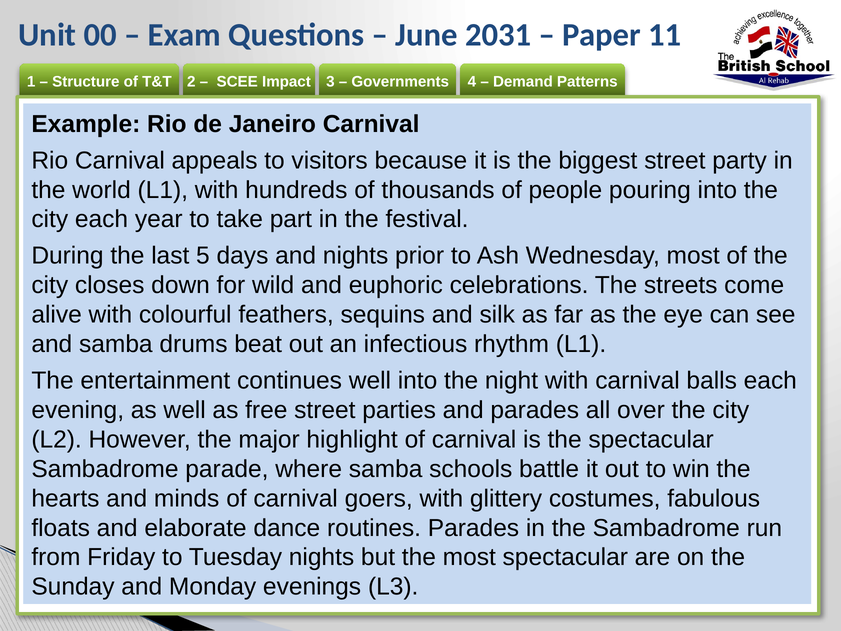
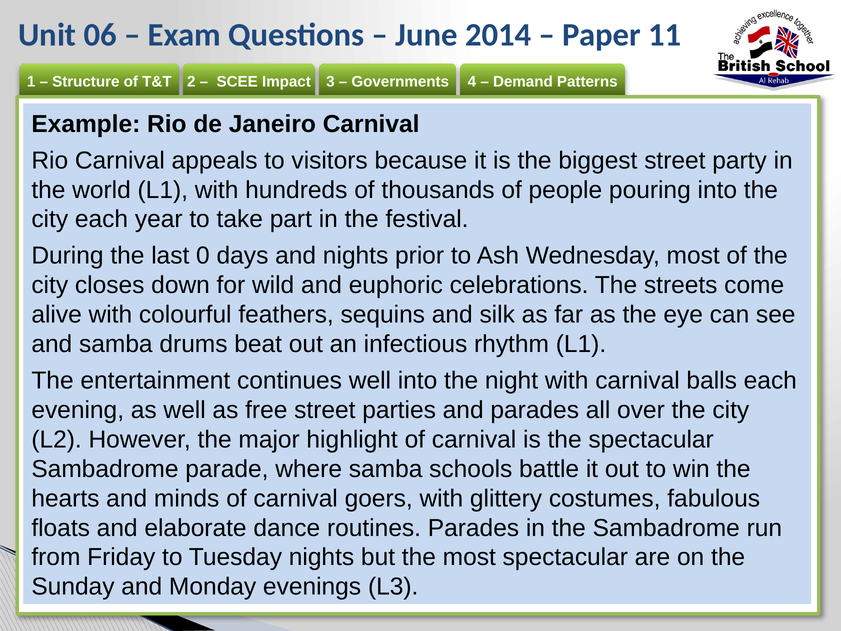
00: 00 -> 06 (100, 35)
2031: 2031 -> 2014 (498, 35)
5: 5 -> 0 (203, 256)
